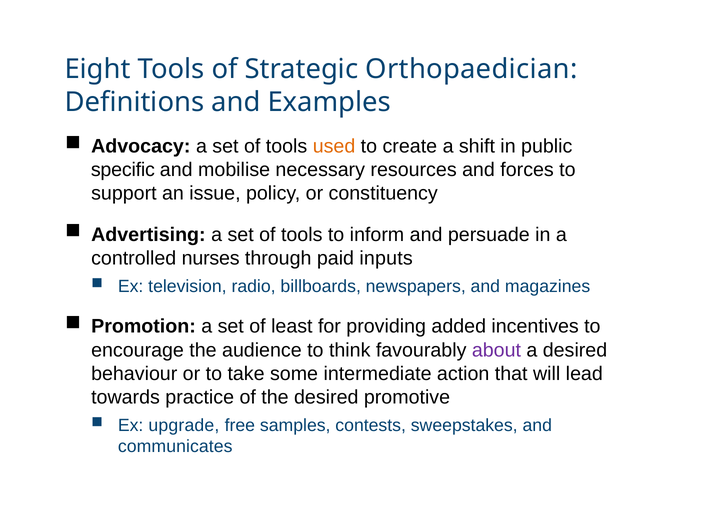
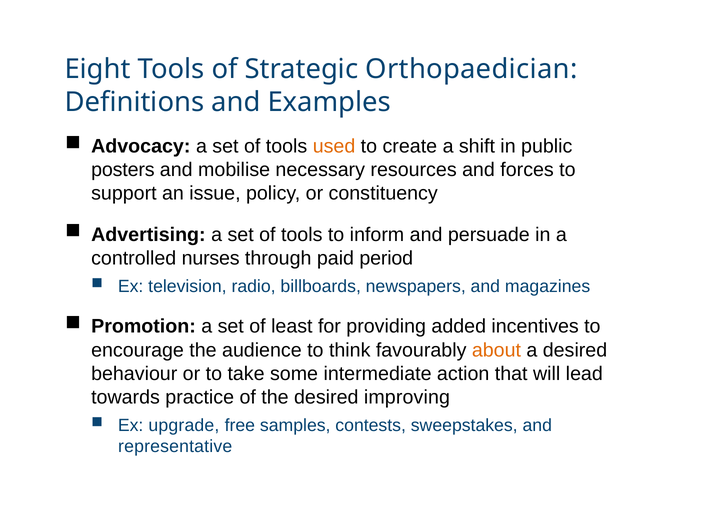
specific: specific -> posters (123, 170)
inputs: inputs -> period (386, 258)
about colour: purple -> orange (496, 350)
promotive: promotive -> improving (407, 397)
communicates: communicates -> representative (175, 446)
